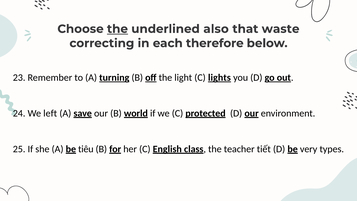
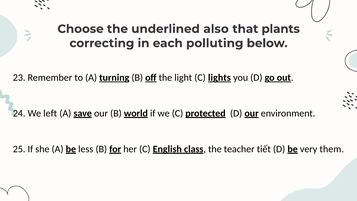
the underline: present -> none (117, 29)
waste: waste -> plants (281, 29)
therefore: therefore -> polluting (215, 43)
tiêu: tiêu -> less (86, 149)
types: types -> them (332, 149)
